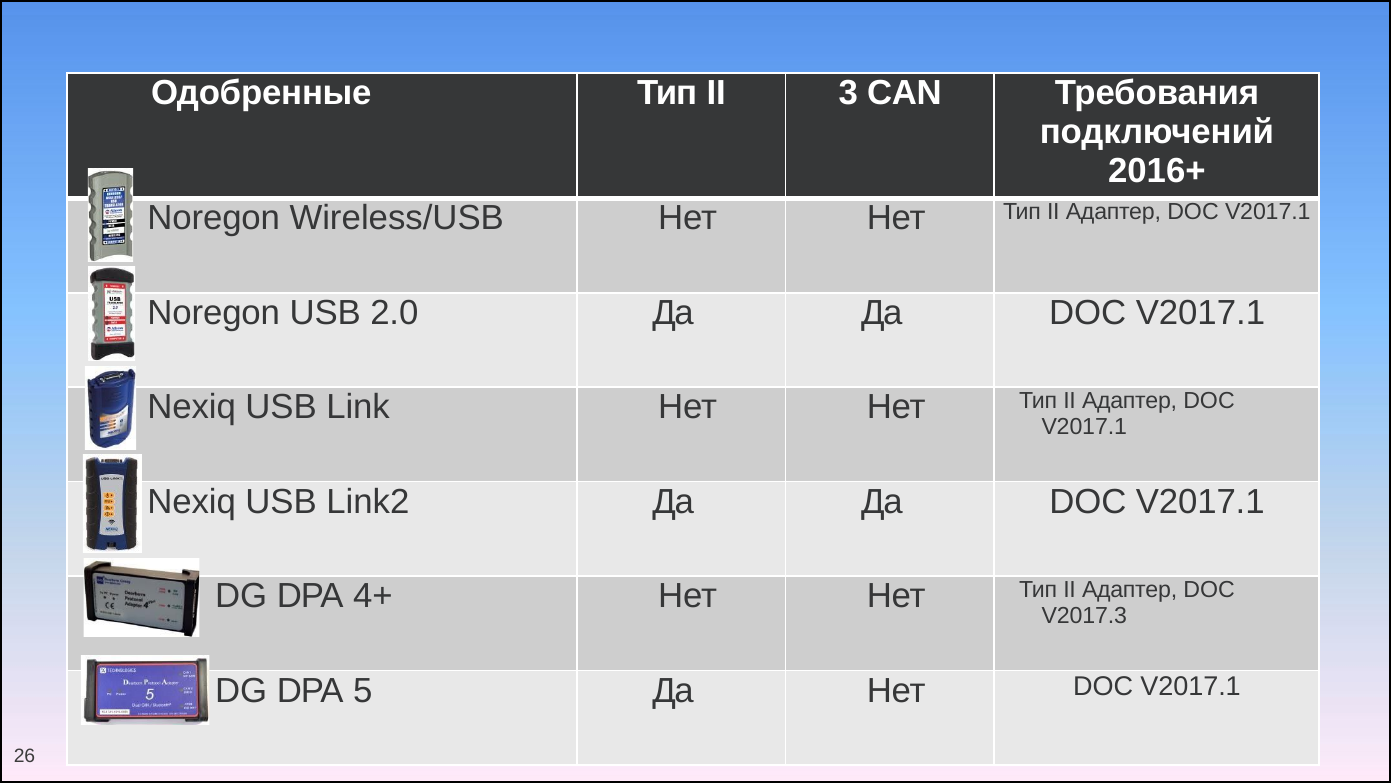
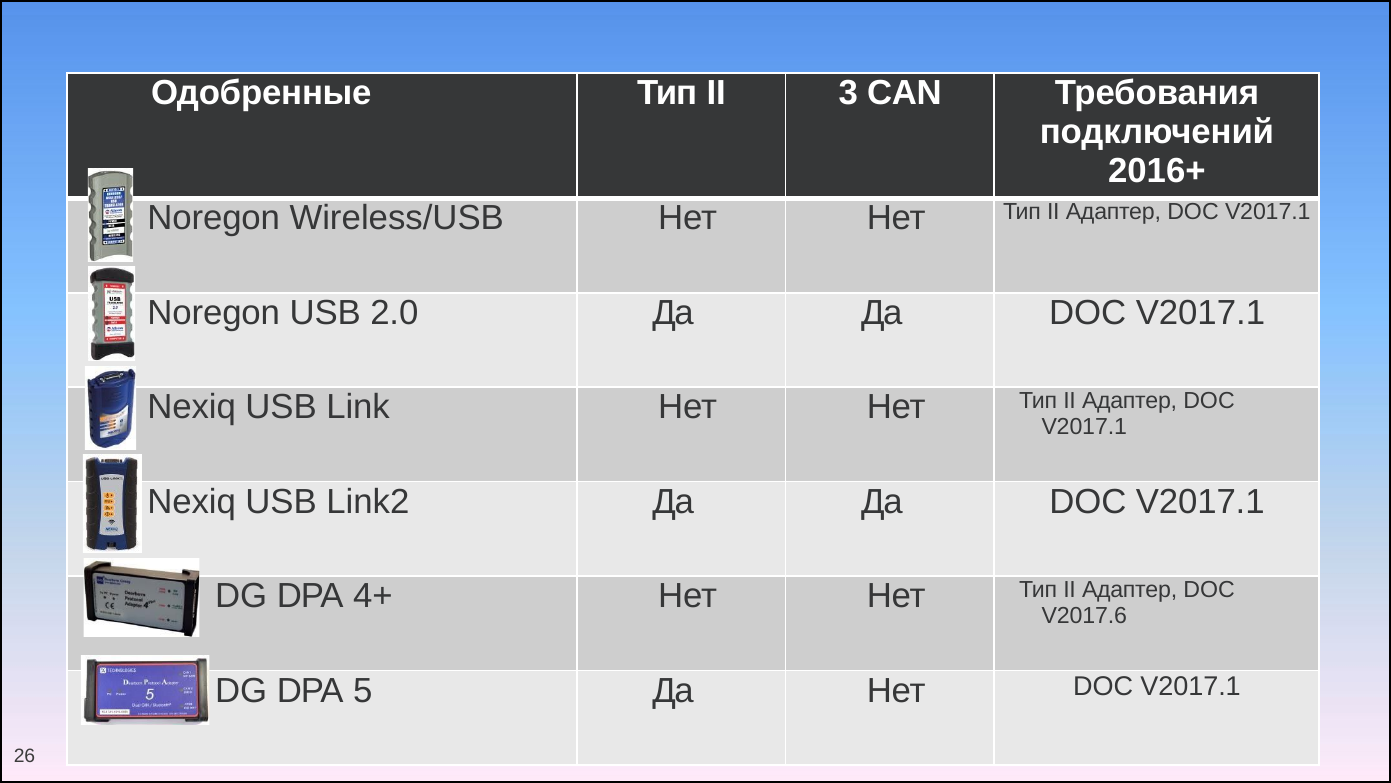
V2017.3: V2017.3 -> V2017.6 (1084, 615)
